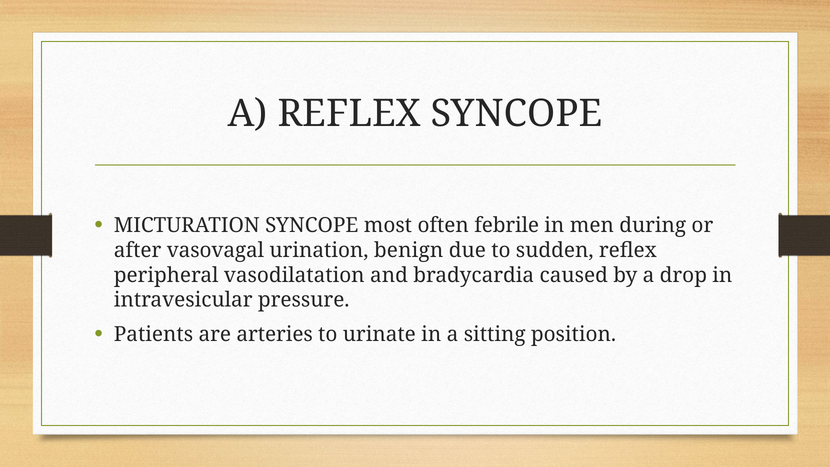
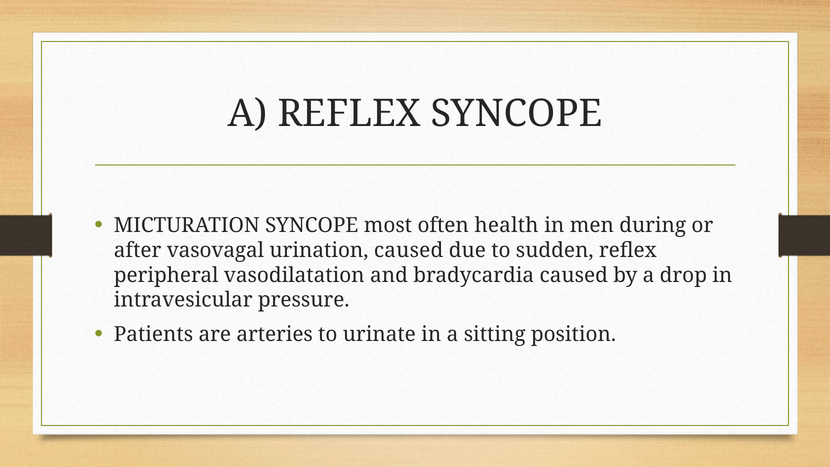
febrile: febrile -> health (507, 225)
urination benign: benign -> caused (409, 250)
